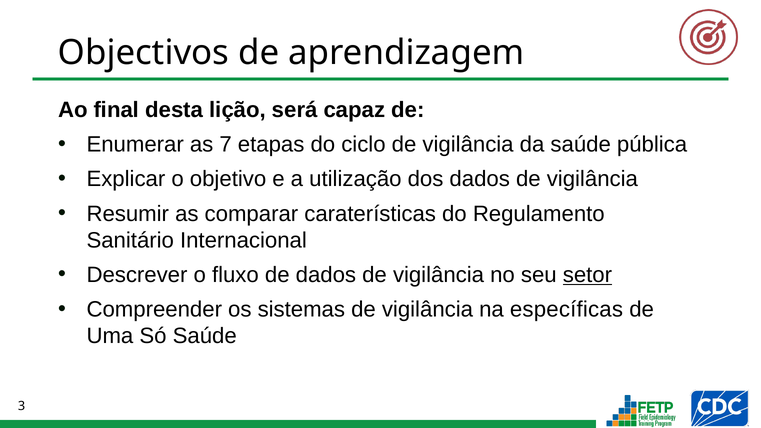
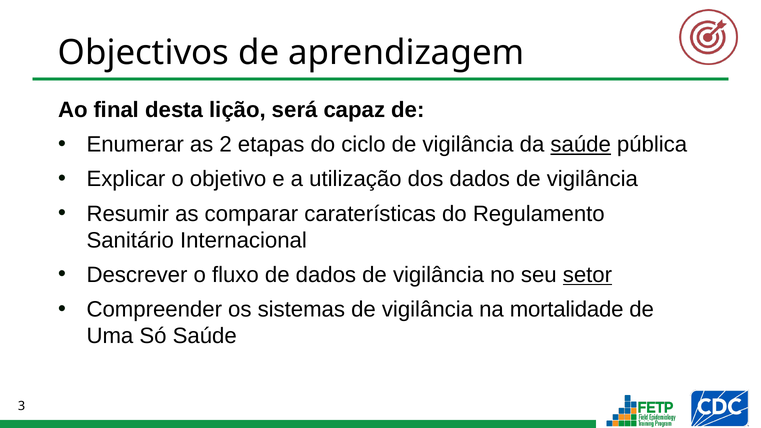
7: 7 -> 2 (226, 145)
saúde underline: none -> present (581, 145)
específicas: específicas -> mortalidade (567, 309)
